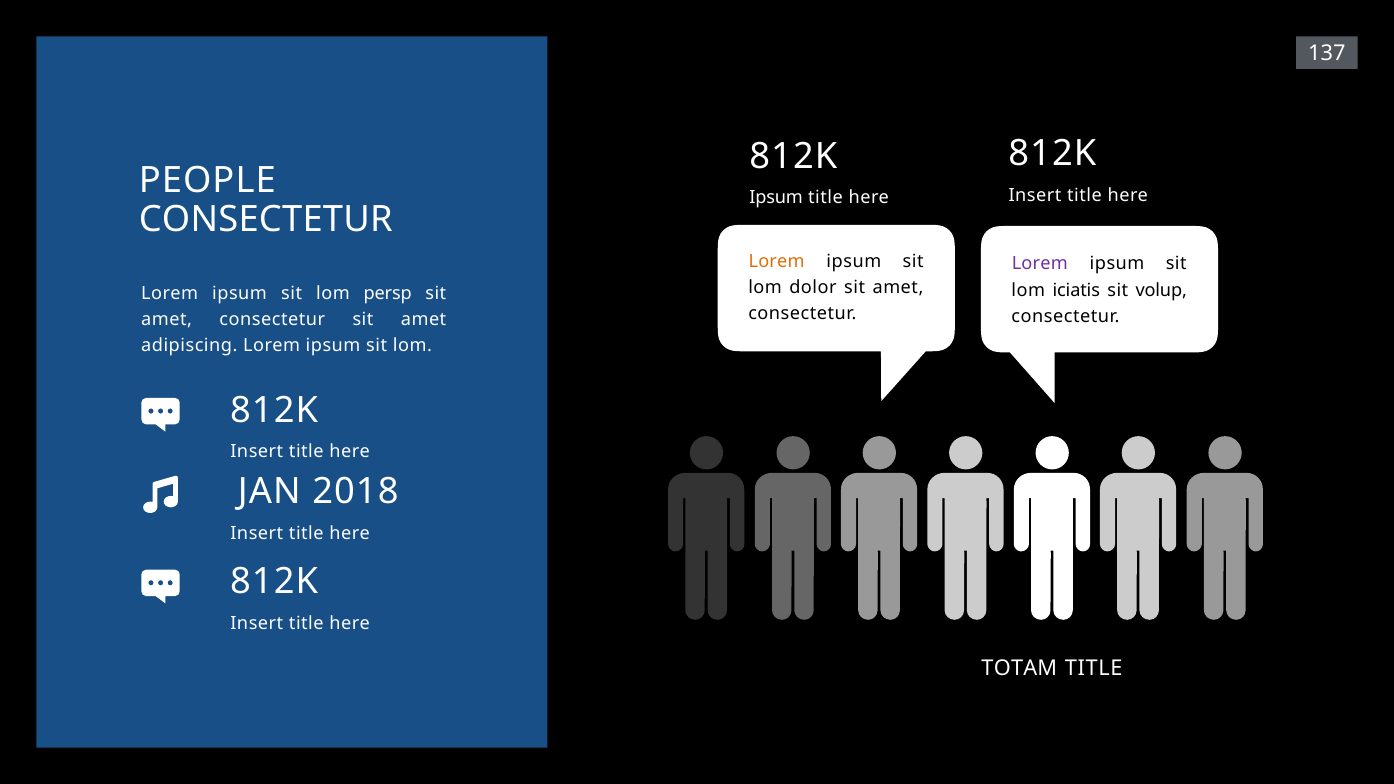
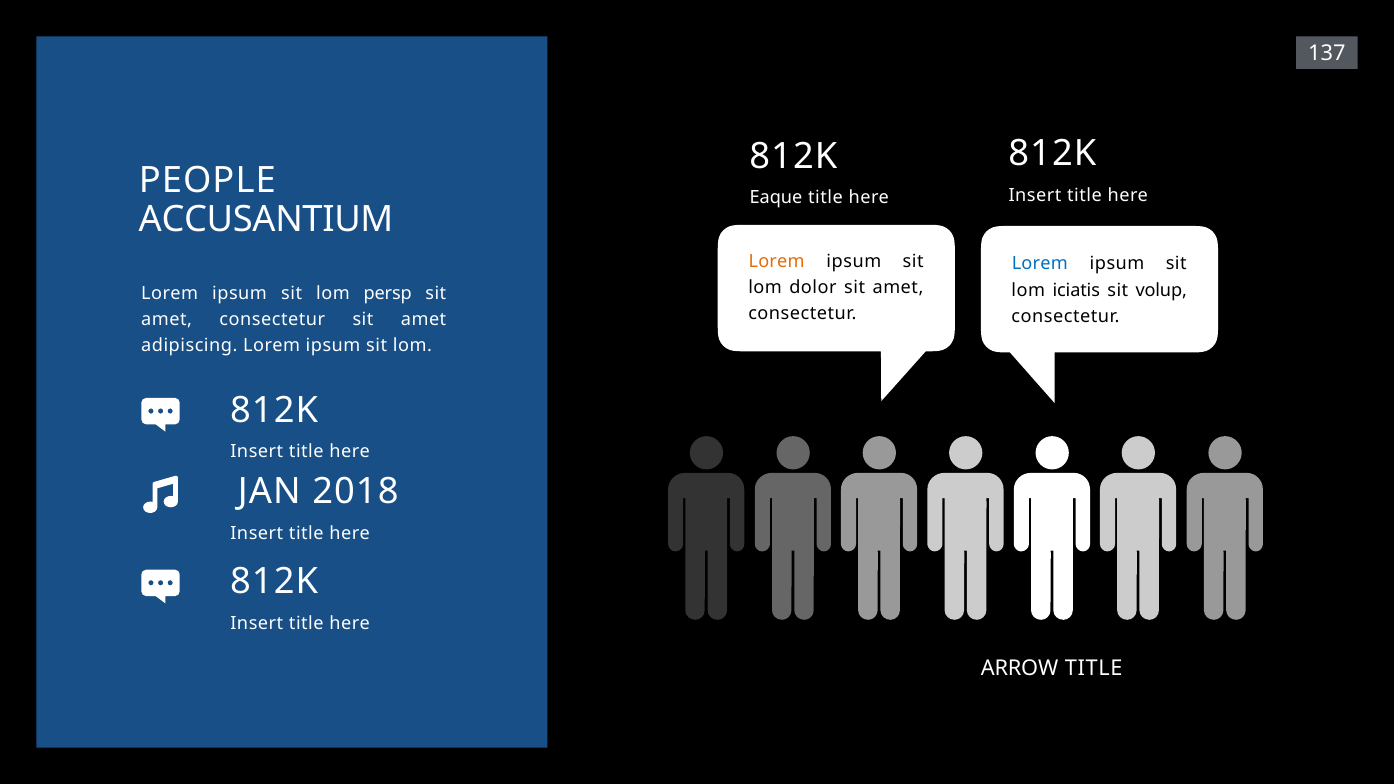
Ipsum: Ipsum -> Eaque (776, 198)
CONSECTETUR: CONSECTETUR -> ACCUSANTIUM (266, 220)
Lorem colour: purple -> blue (1040, 264)
TOTAM: TOTAM -> ARROW (1020, 669)
